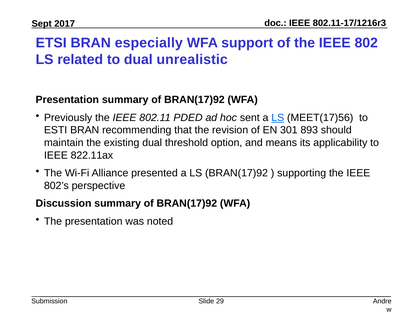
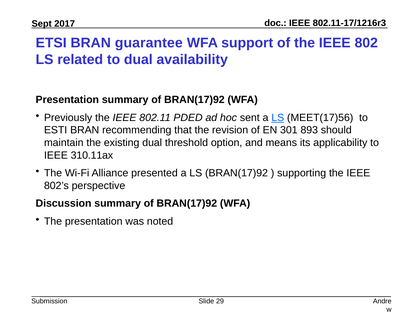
especially: especially -> guarantee (149, 43)
unrealistic: unrealistic -> availability (192, 60)
822.11ax: 822.11ax -> 310.11ax (92, 155)
